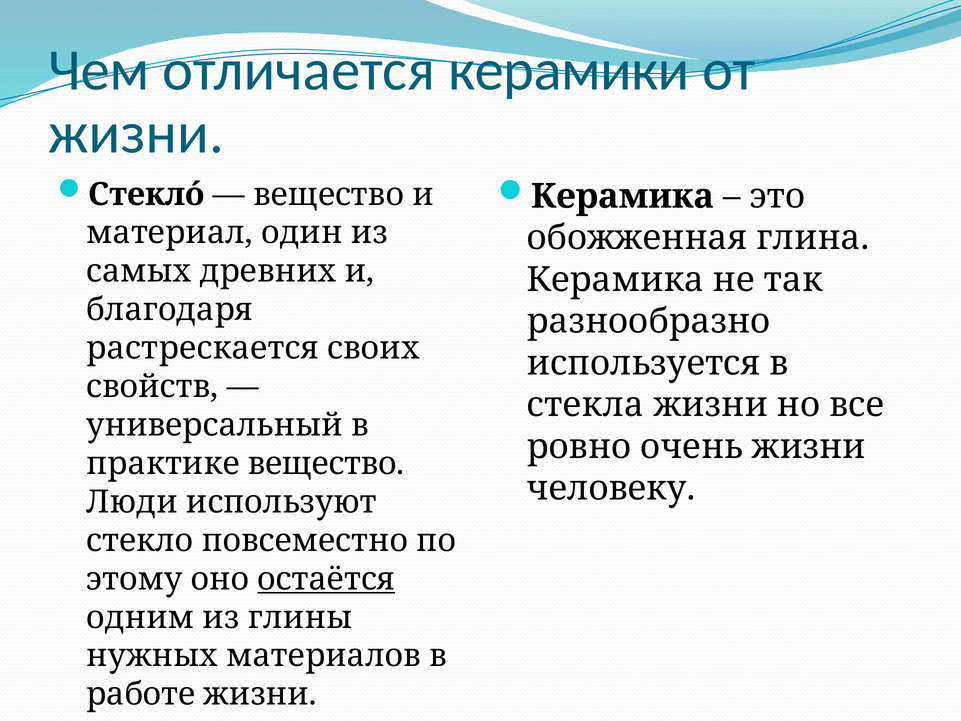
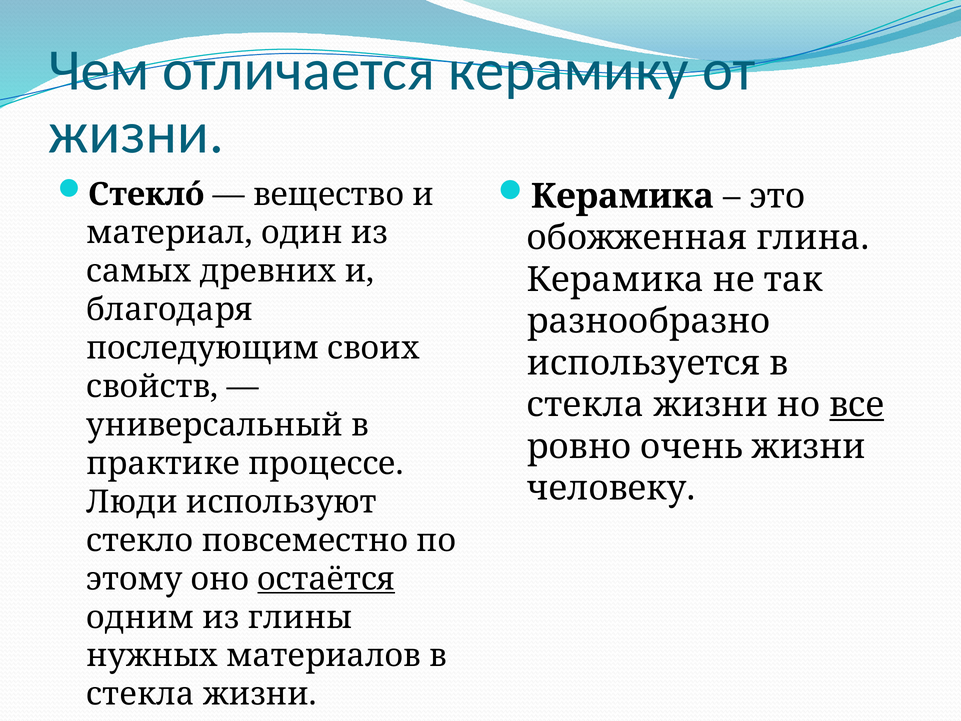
керамики: керамики -> керамику (569, 70)
растрескается: растрескается -> последующим (203, 348)
все underline: none -> present (857, 405)
практике вещество: вещество -> процессе (326, 463)
работе: работе -> стекла (141, 694)
